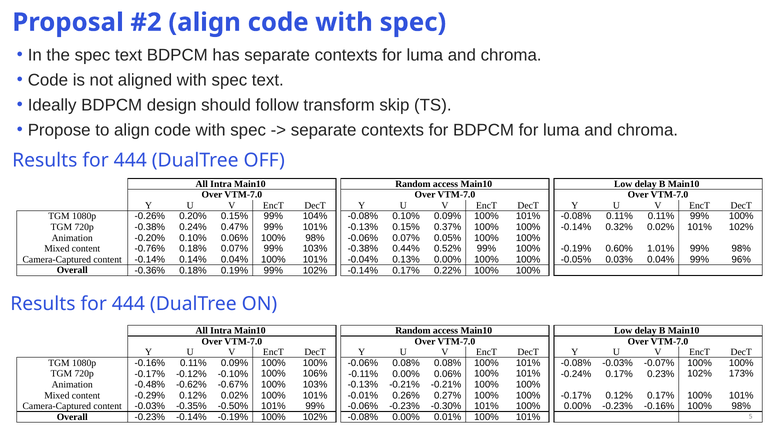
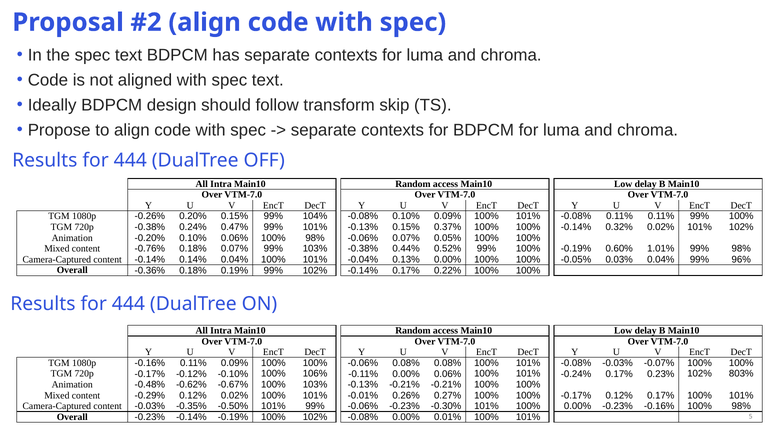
173%: 173% -> 803% (741, 374)
